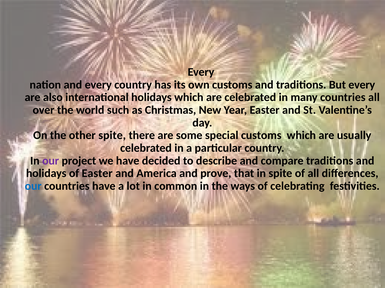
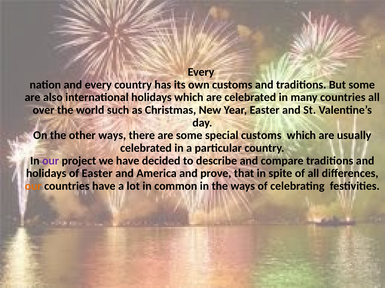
But every: every -> some (362, 85)
other spite: spite -> ways (112, 136)
our colour: blue -> orange (33, 187)
